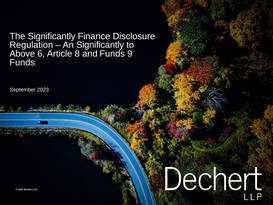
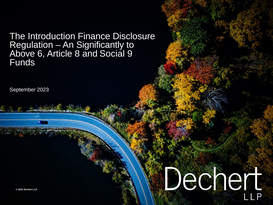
The Significantly: Significantly -> Introduction (52, 36)
and Funds: Funds -> Social (112, 54)
